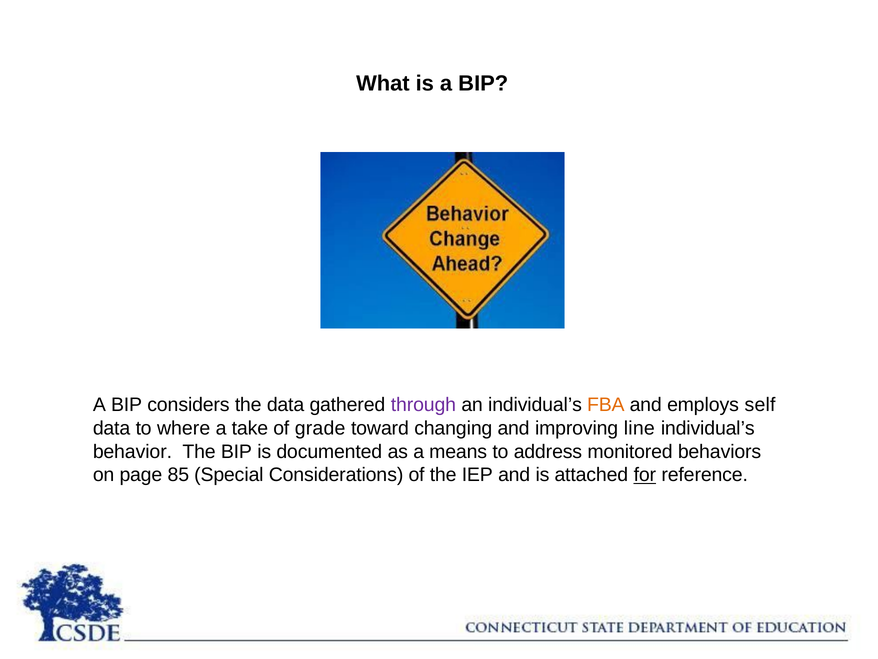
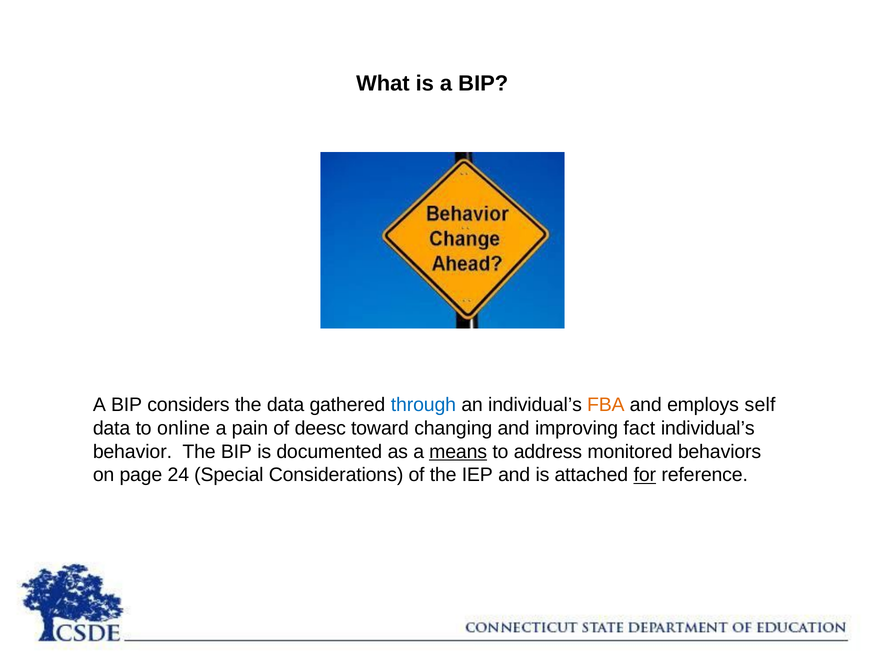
through colour: purple -> blue (423, 404)
where: where -> online (184, 428)
take: take -> pain (250, 428)
grade: grade -> deesc (320, 428)
line: line -> fact (639, 428)
means underline: none -> present (458, 451)
85: 85 -> 24 (178, 475)
